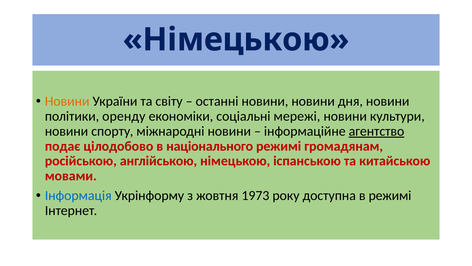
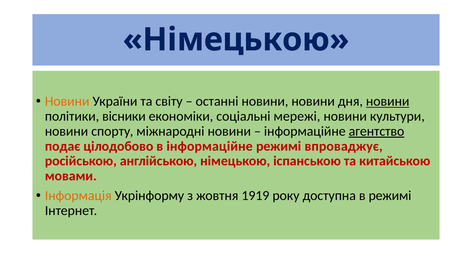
новини underline: none -> present (388, 101)
оренду: оренду -> вісники (124, 116)
в національного: національного -> інформаційне (210, 146)
громадянам: громадянам -> впроваджує (344, 146)
Інформація colour: blue -> orange (78, 195)
1973: 1973 -> 1919 (255, 195)
